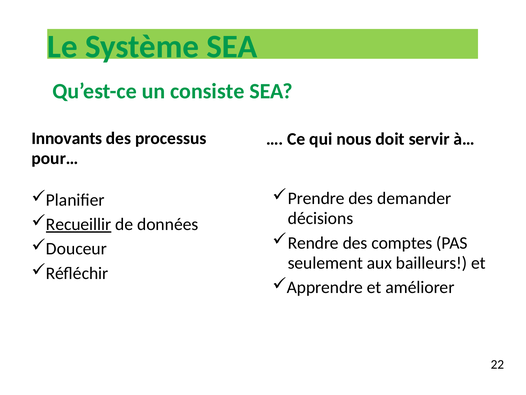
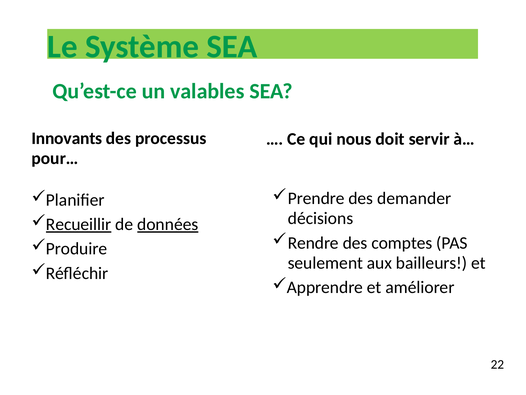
consiste: consiste -> valables (207, 91)
données underline: none -> present (168, 224)
Douceur: Douceur -> Produire (77, 249)
